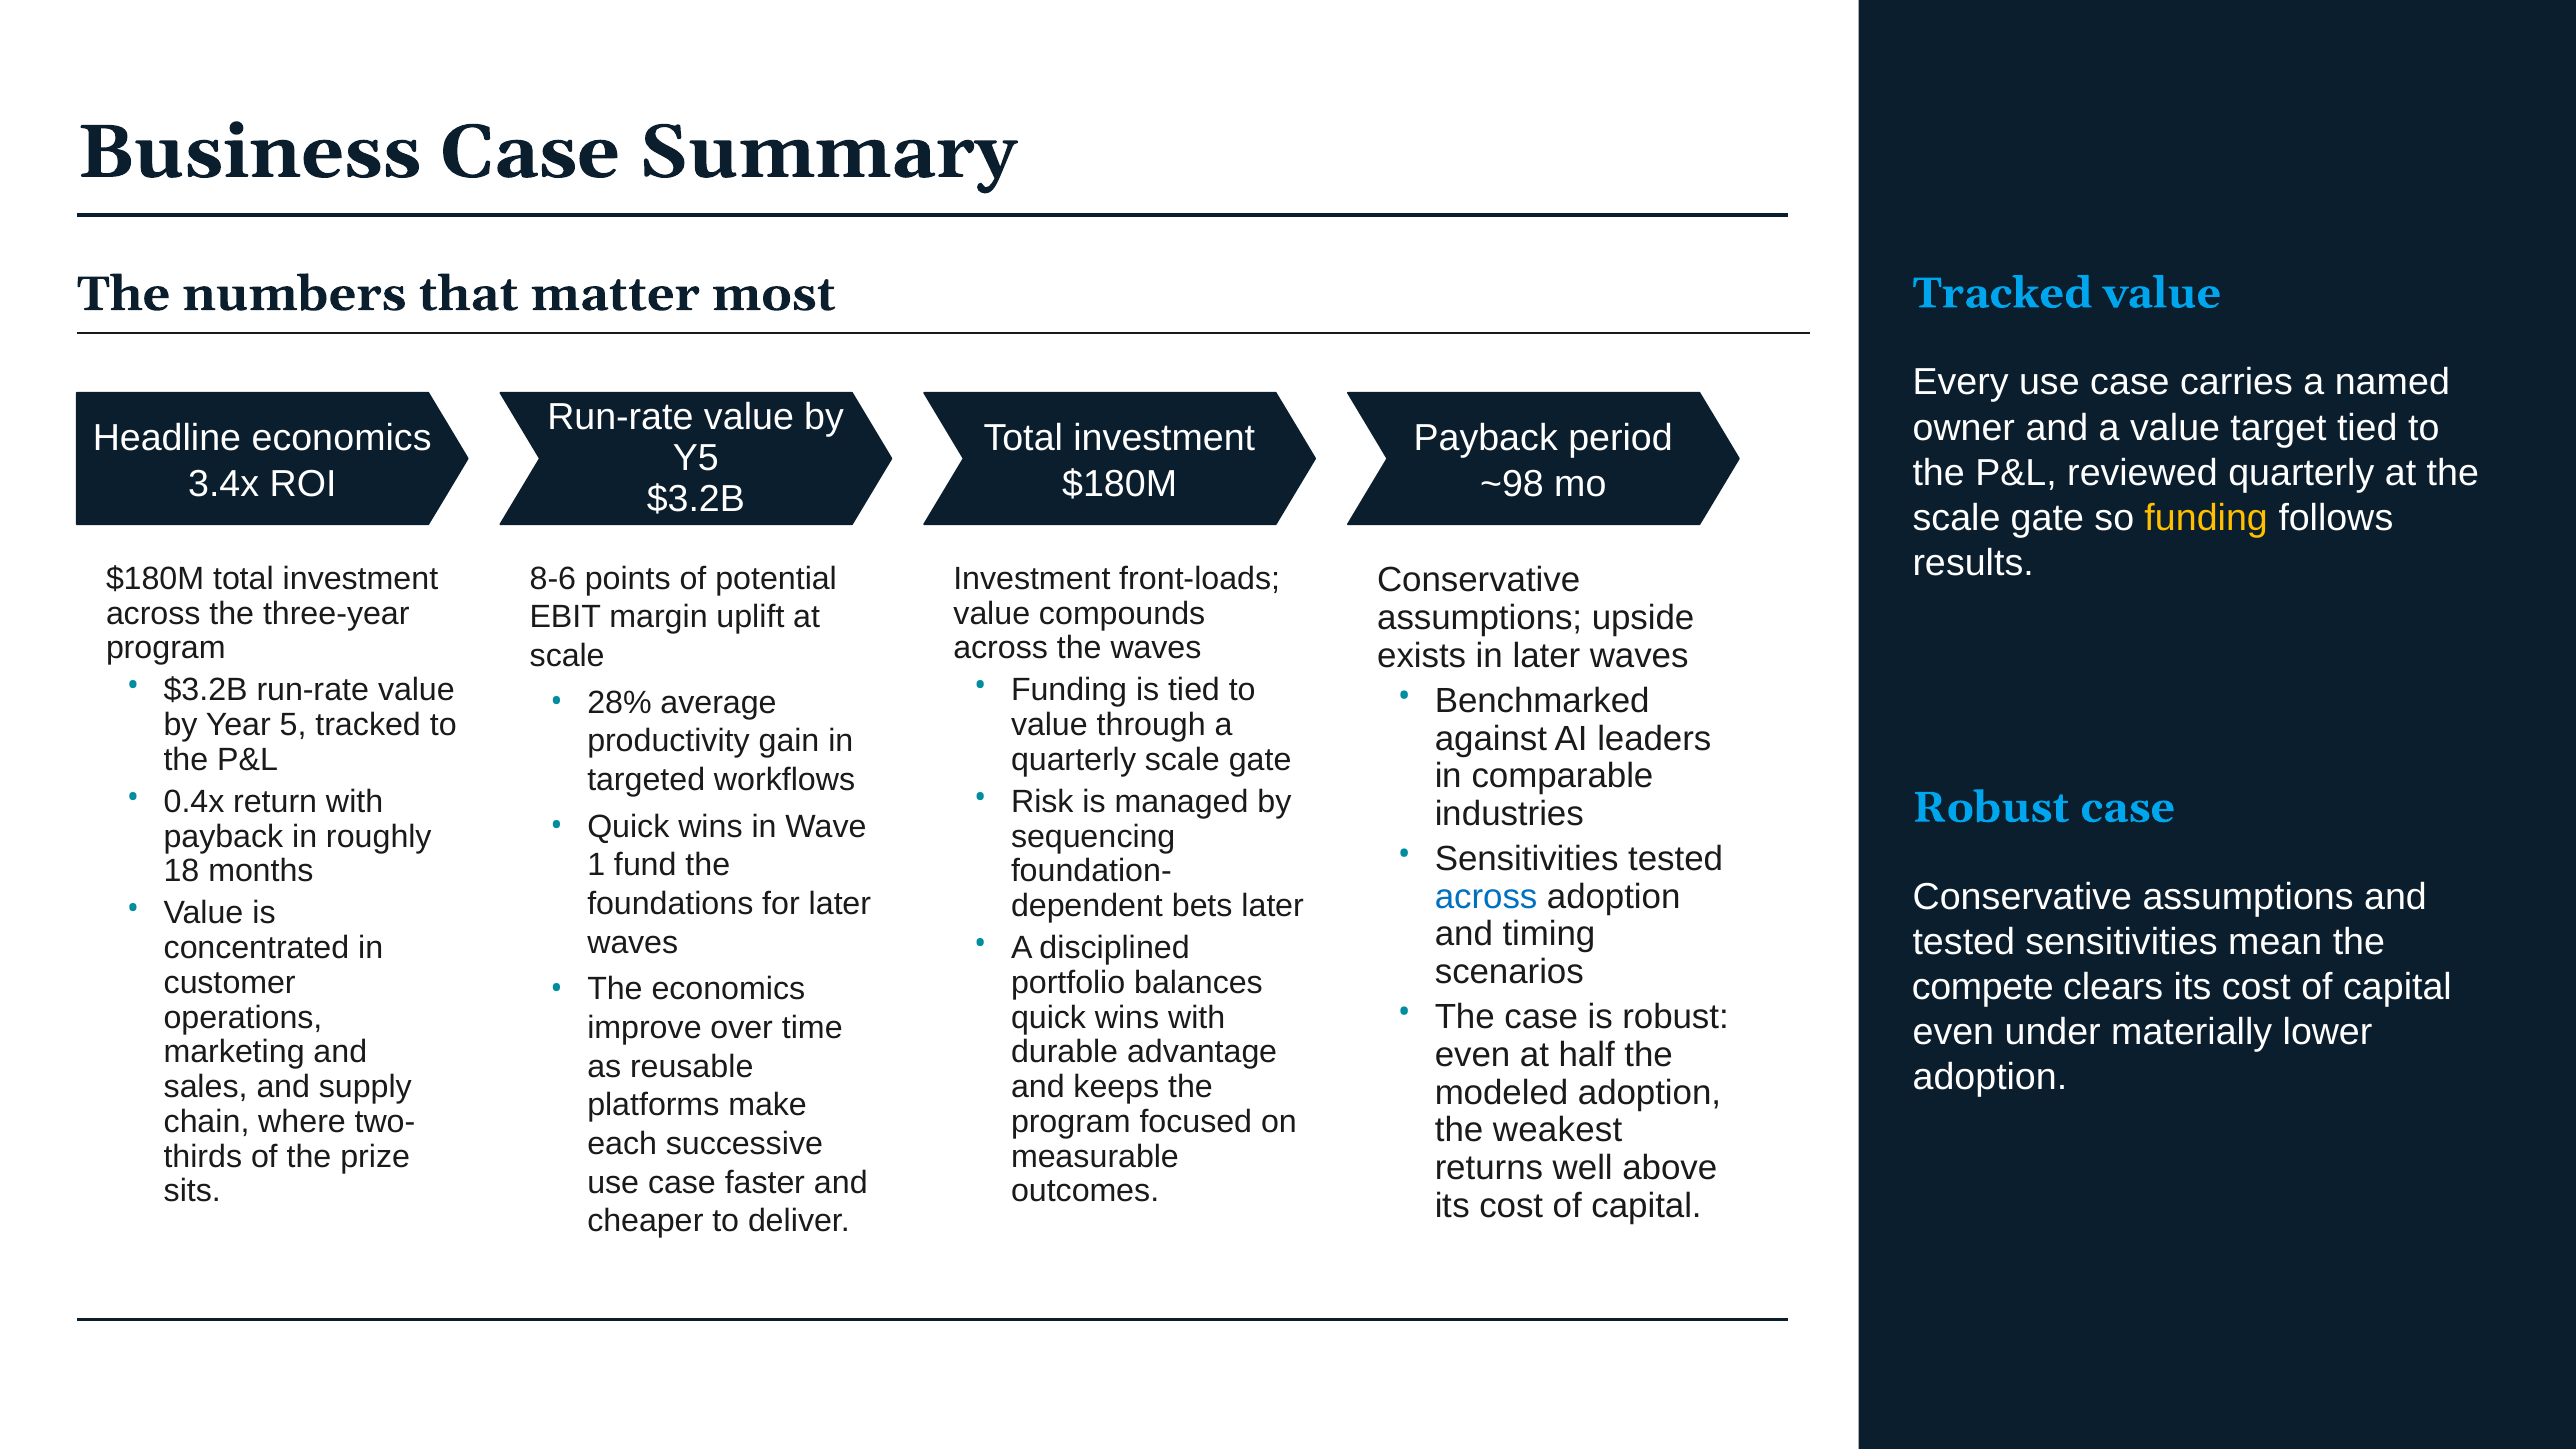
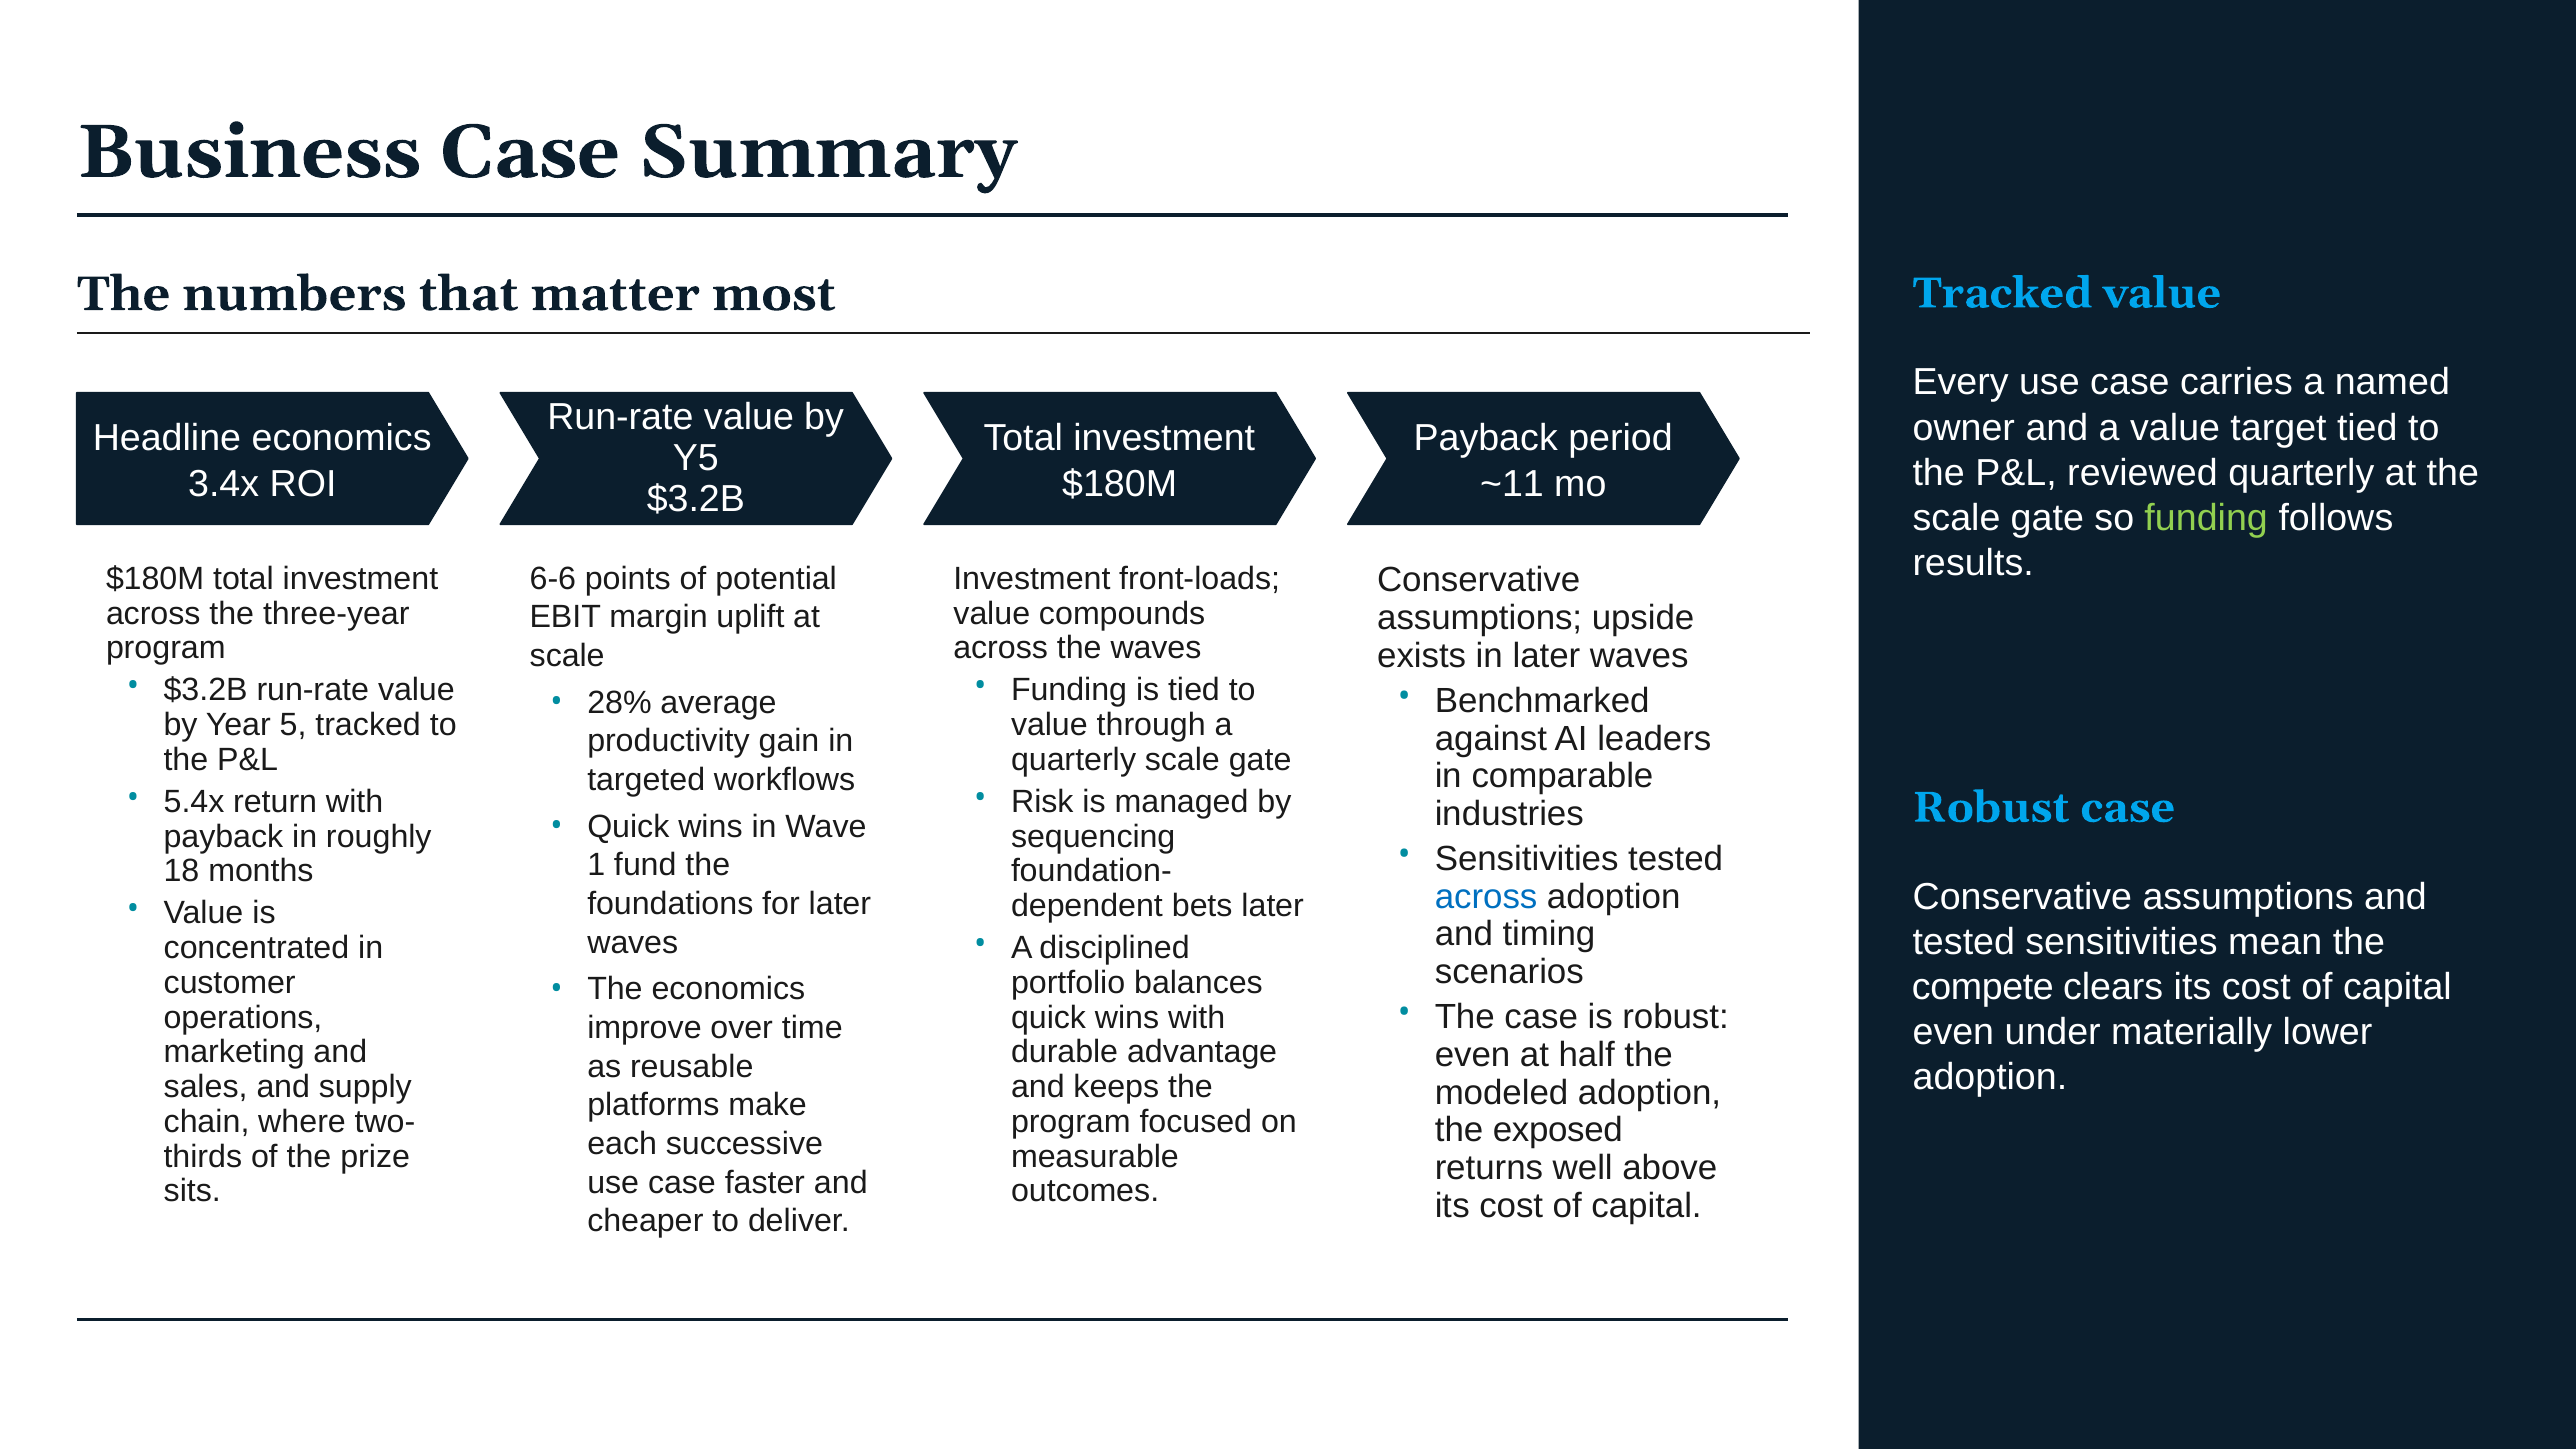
~98: ~98 -> ~11 (1512, 484)
funding colour: yellow -> light green (2206, 518)
8-6: 8-6 -> 6-6 (553, 579)
0.4x: 0.4x -> 5.4x (194, 802)
weakest: weakest -> exposed (1558, 1130)
